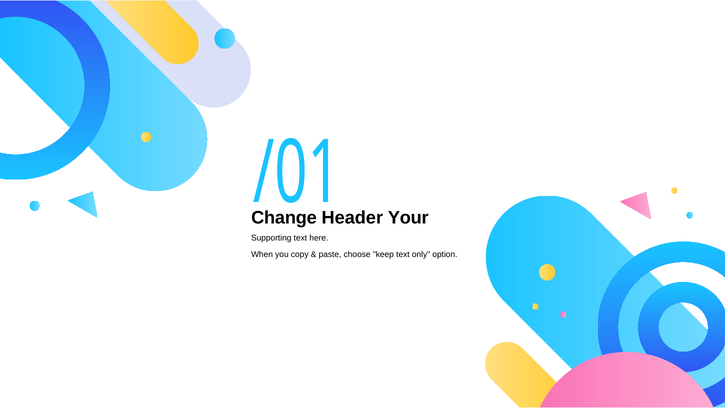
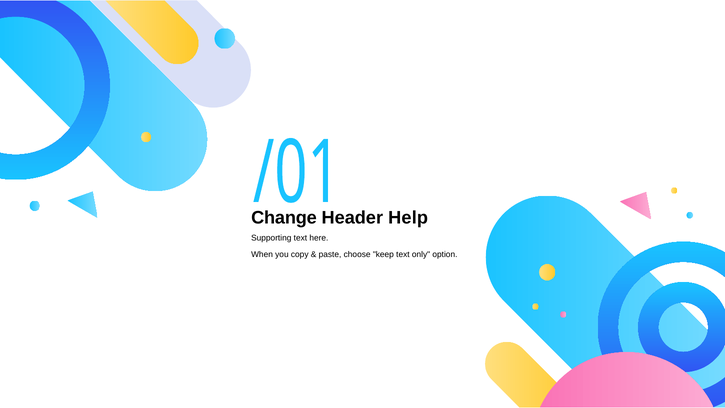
Your: Your -> Help (408, 218)
